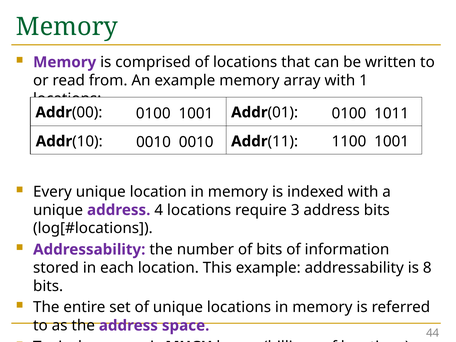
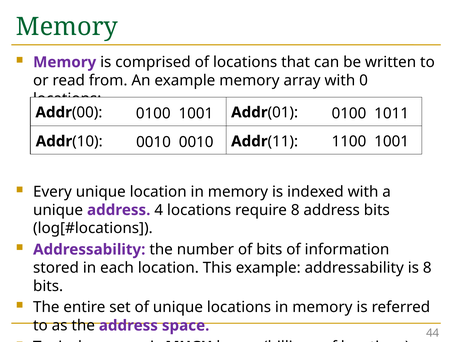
1: 1 -> 0 (364, 80)
require 3: 3 -> 8 (295, 210)
